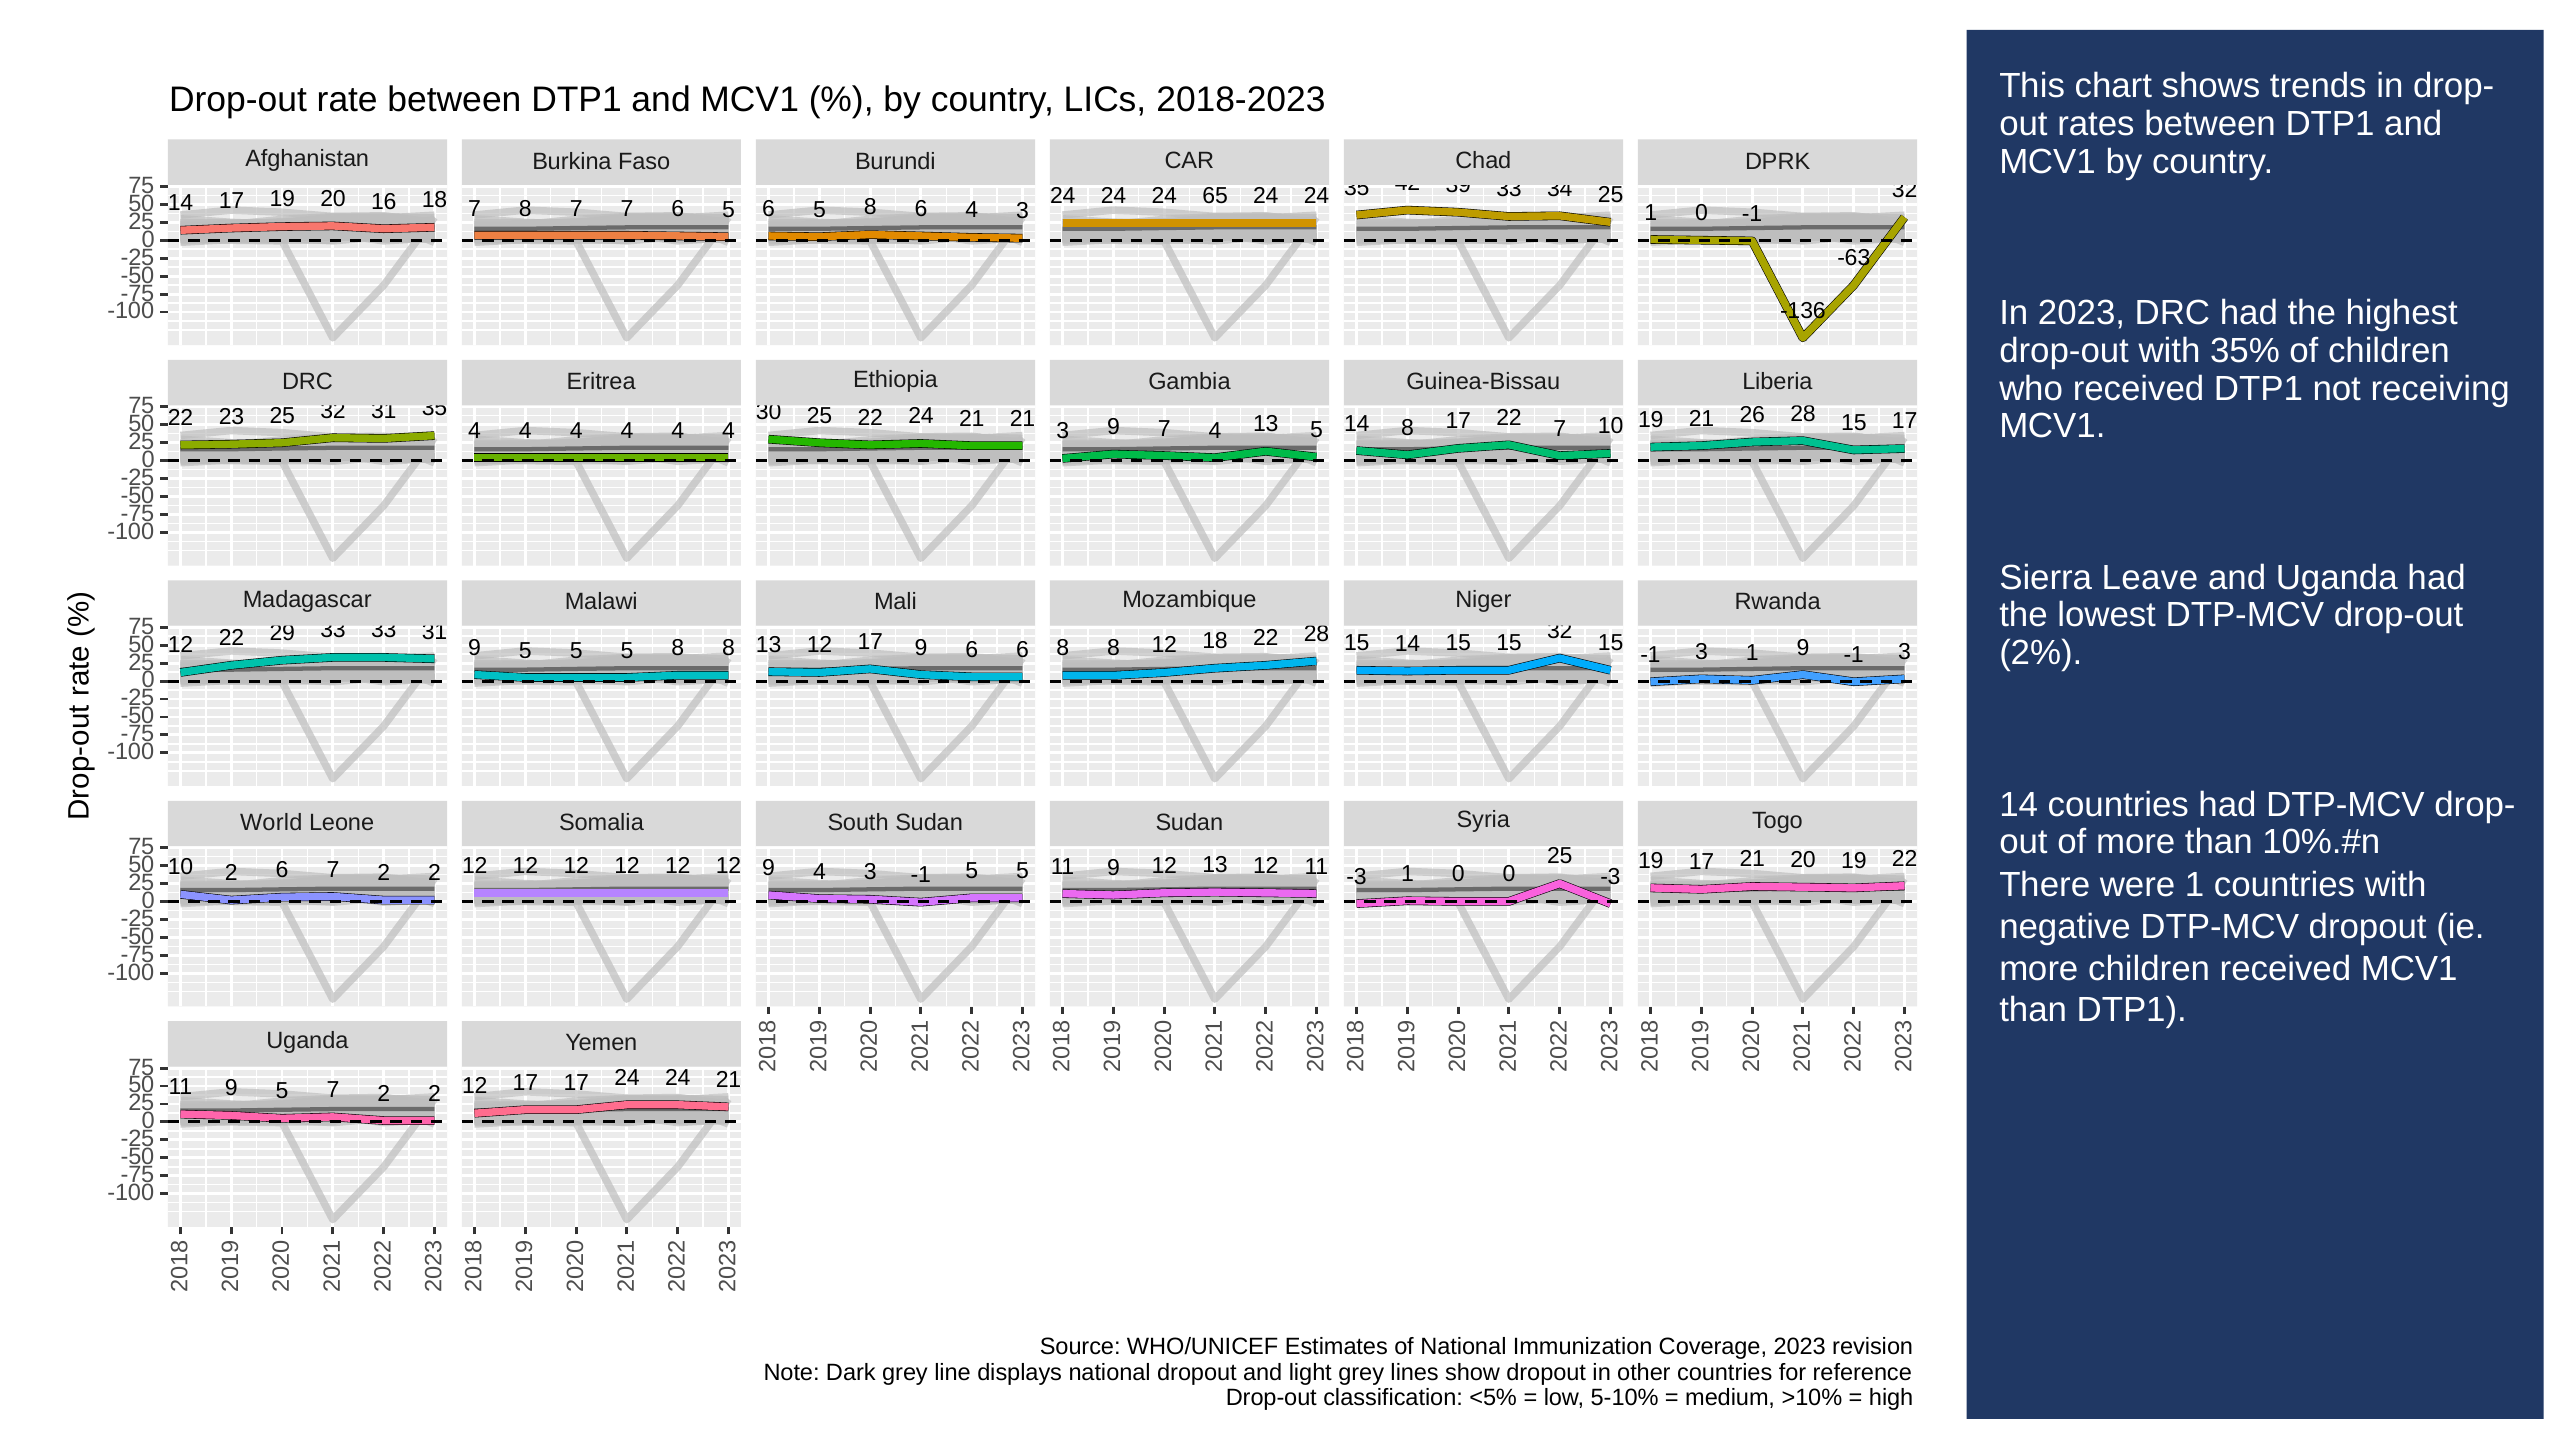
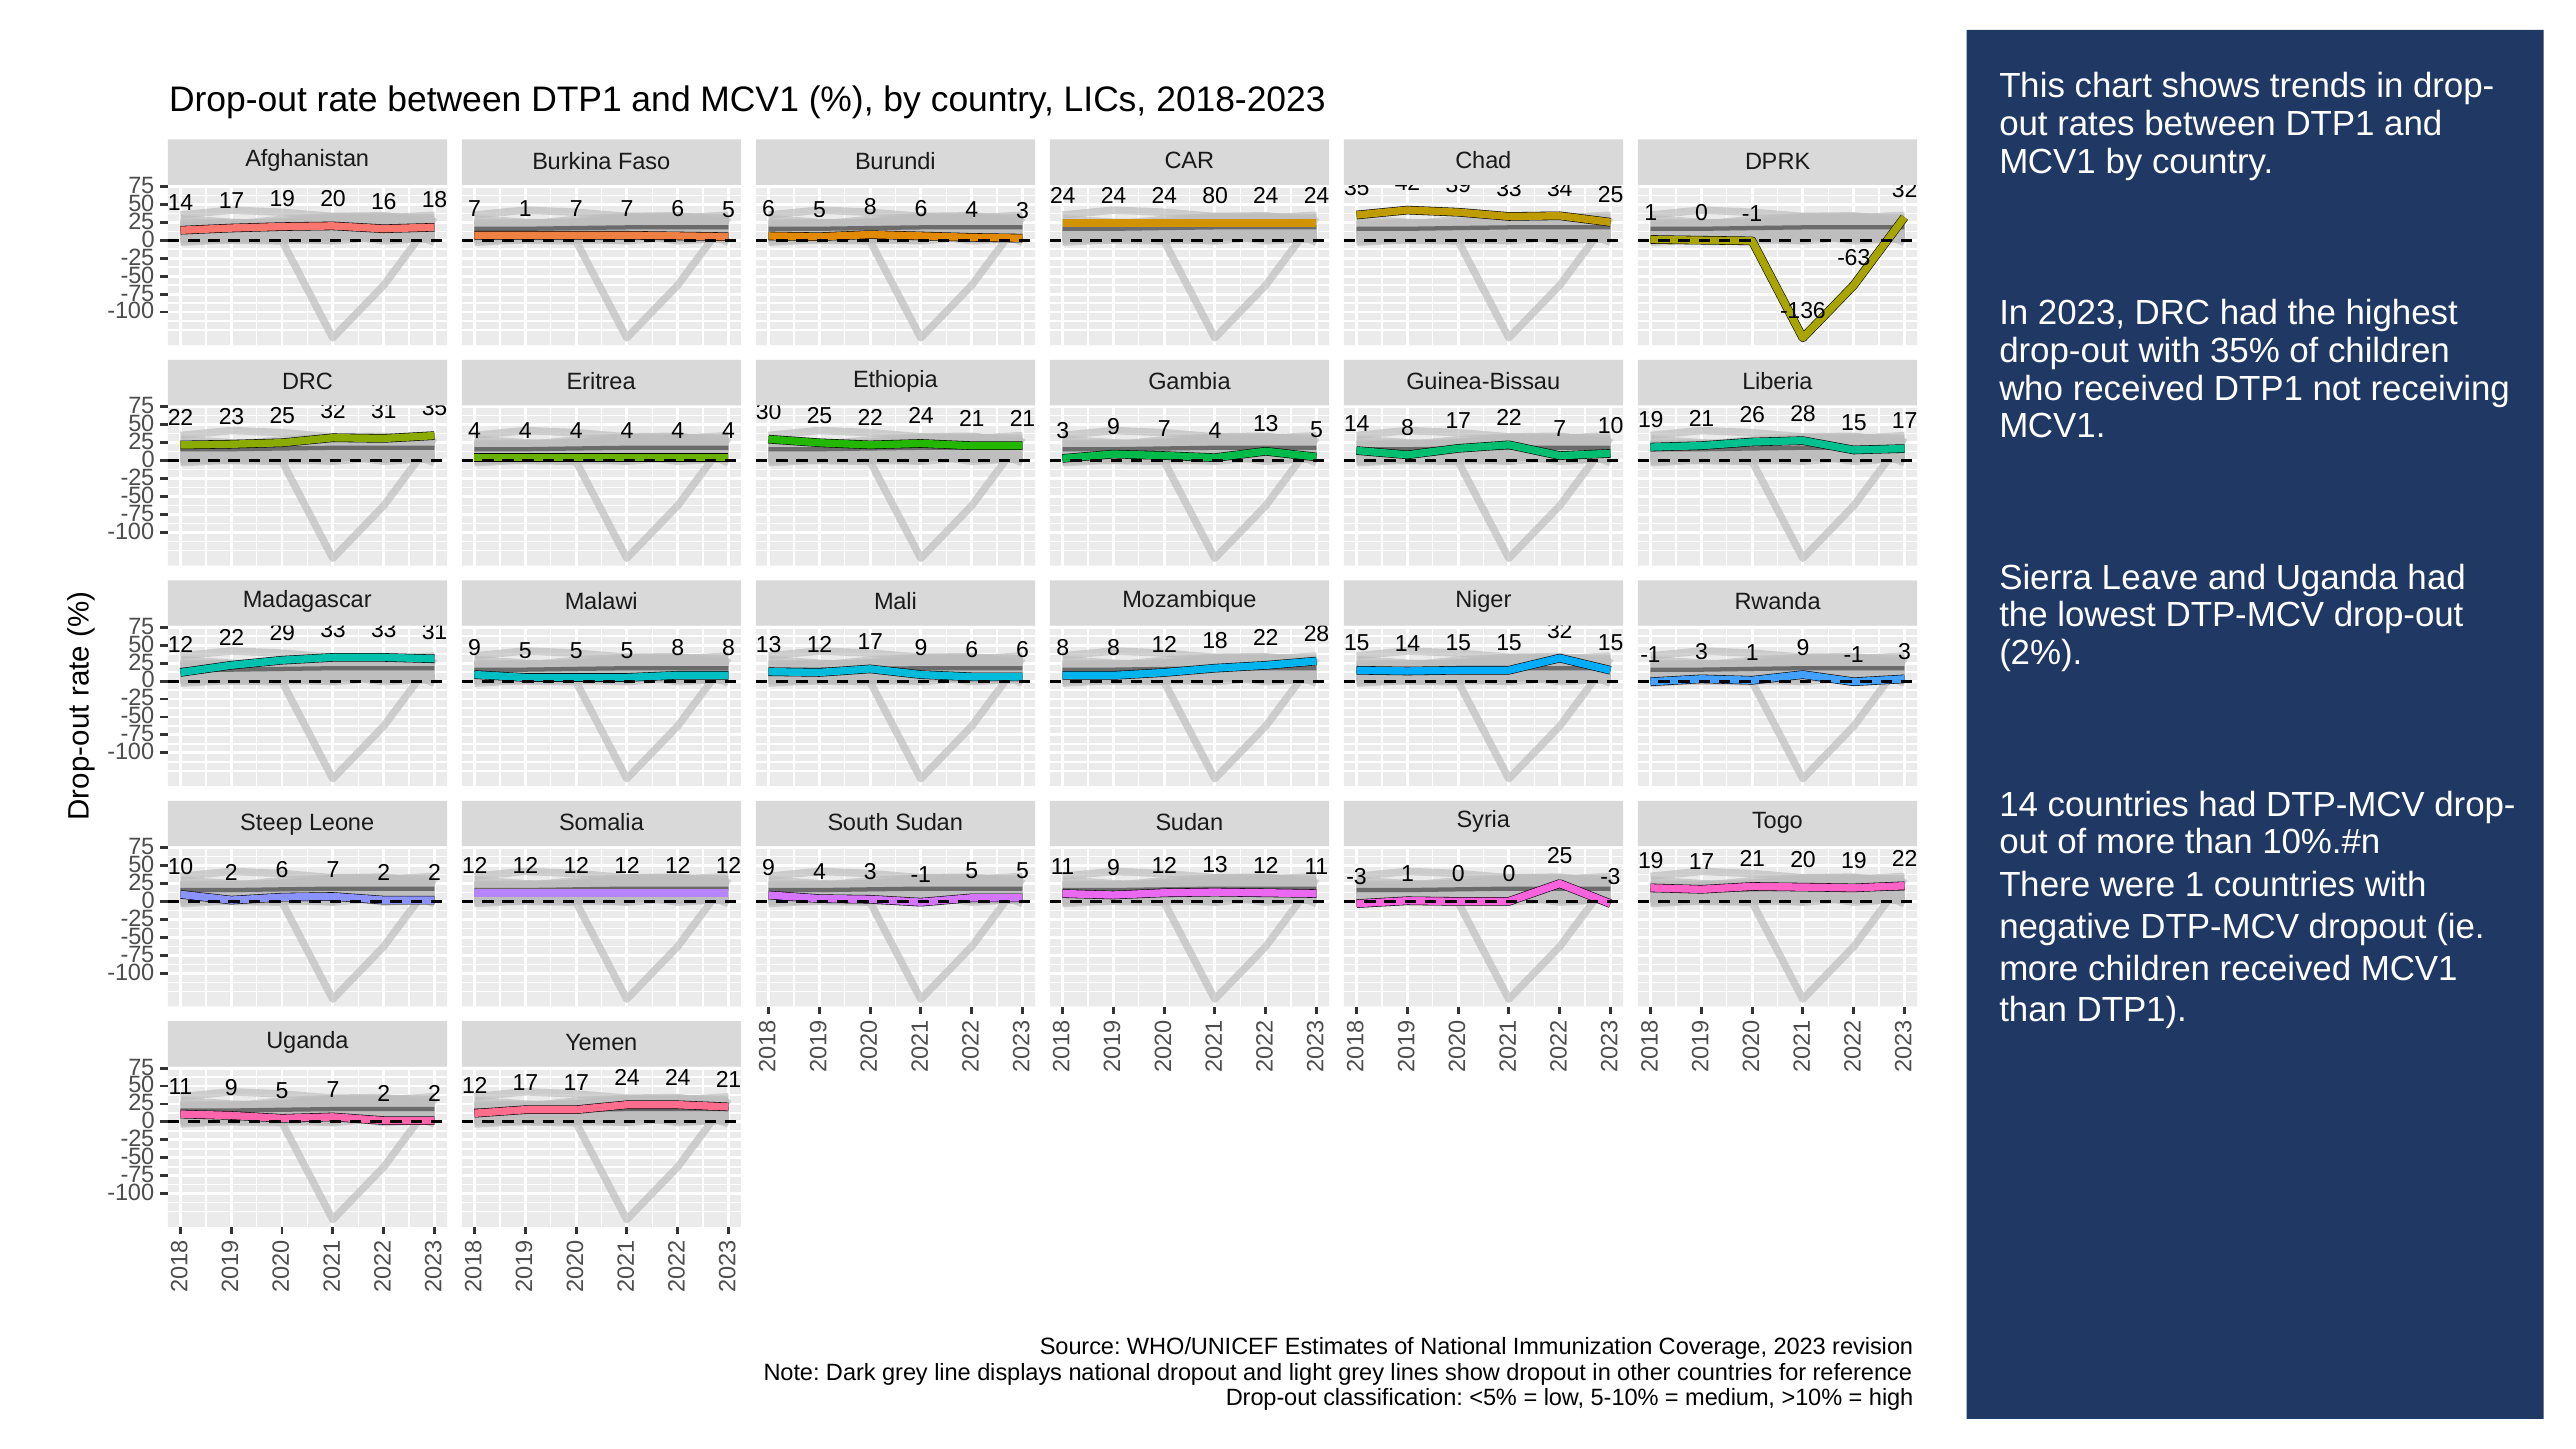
65: 65 -> 80 (1215, 196)
7 8: 8 -> 1 (525, 208)
World: World -> Steep (271, 822)
